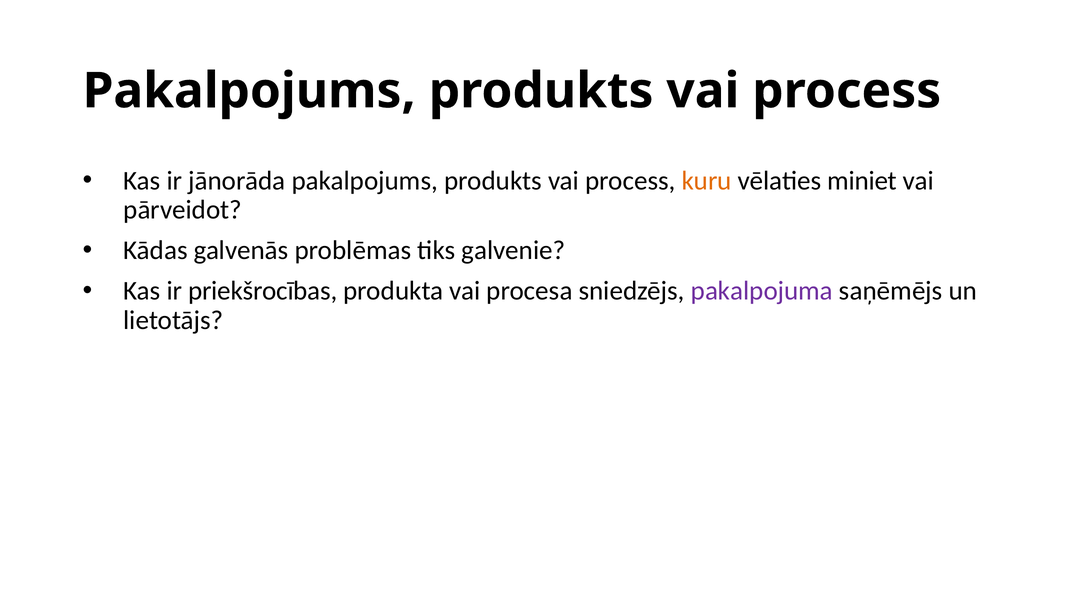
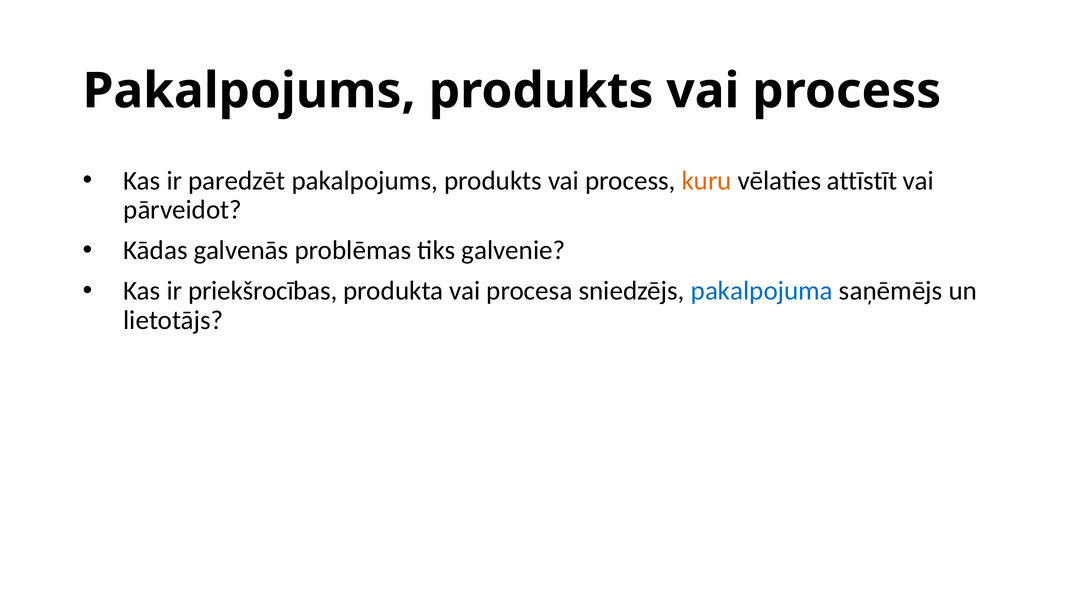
jānorāda: jānorāda -> paredzēt (237, 181)
miniet: miniet -> attīstīt (862, 181)
pakalpojuma colour: purple -> blue (762, 291)
